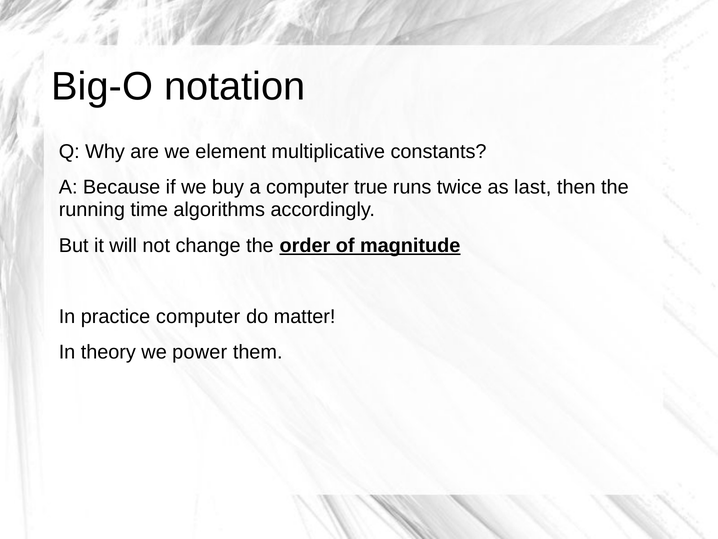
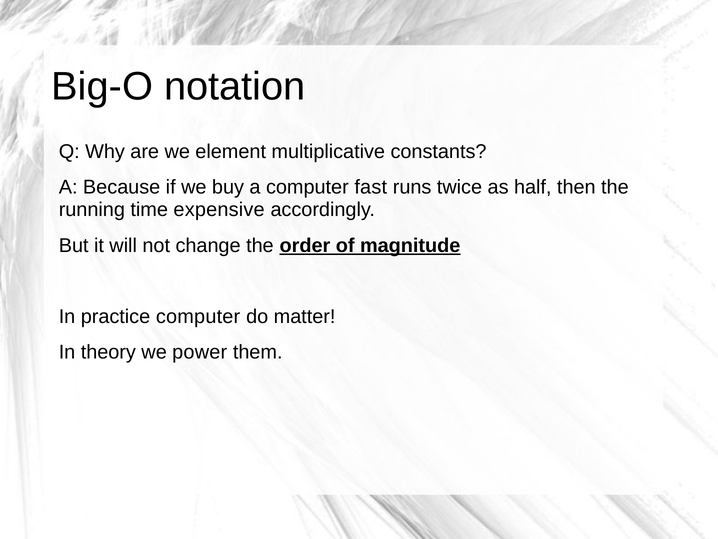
true: true -> fast (371, 187)
last: last -> half (533, 187)
algorithms: algorithms -> expensive (219, 210)
